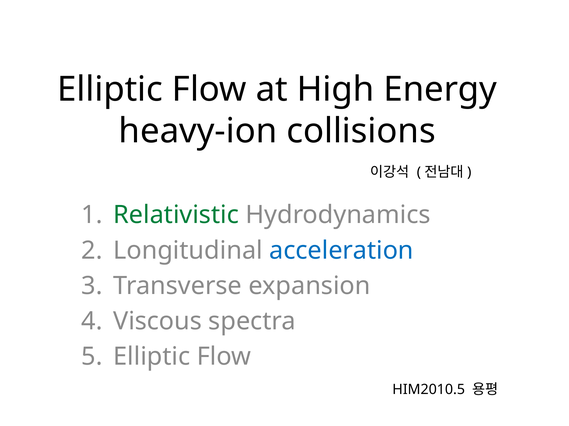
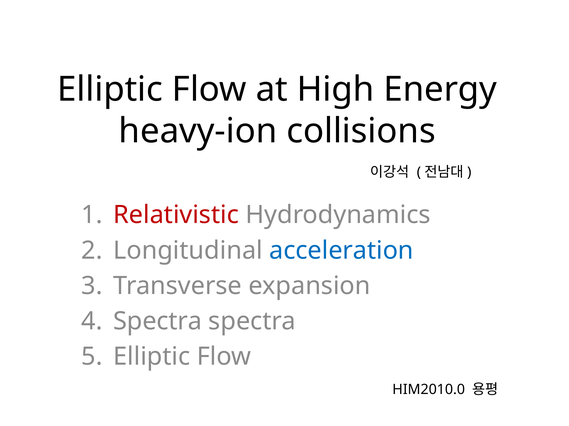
Relativistic colour: green -> red (176, 215)
Viscous: Viscous -> Spectra (158, 322)
HIM2010.5: HIM2010.5 -> HIM2010.0 (429, 390)
